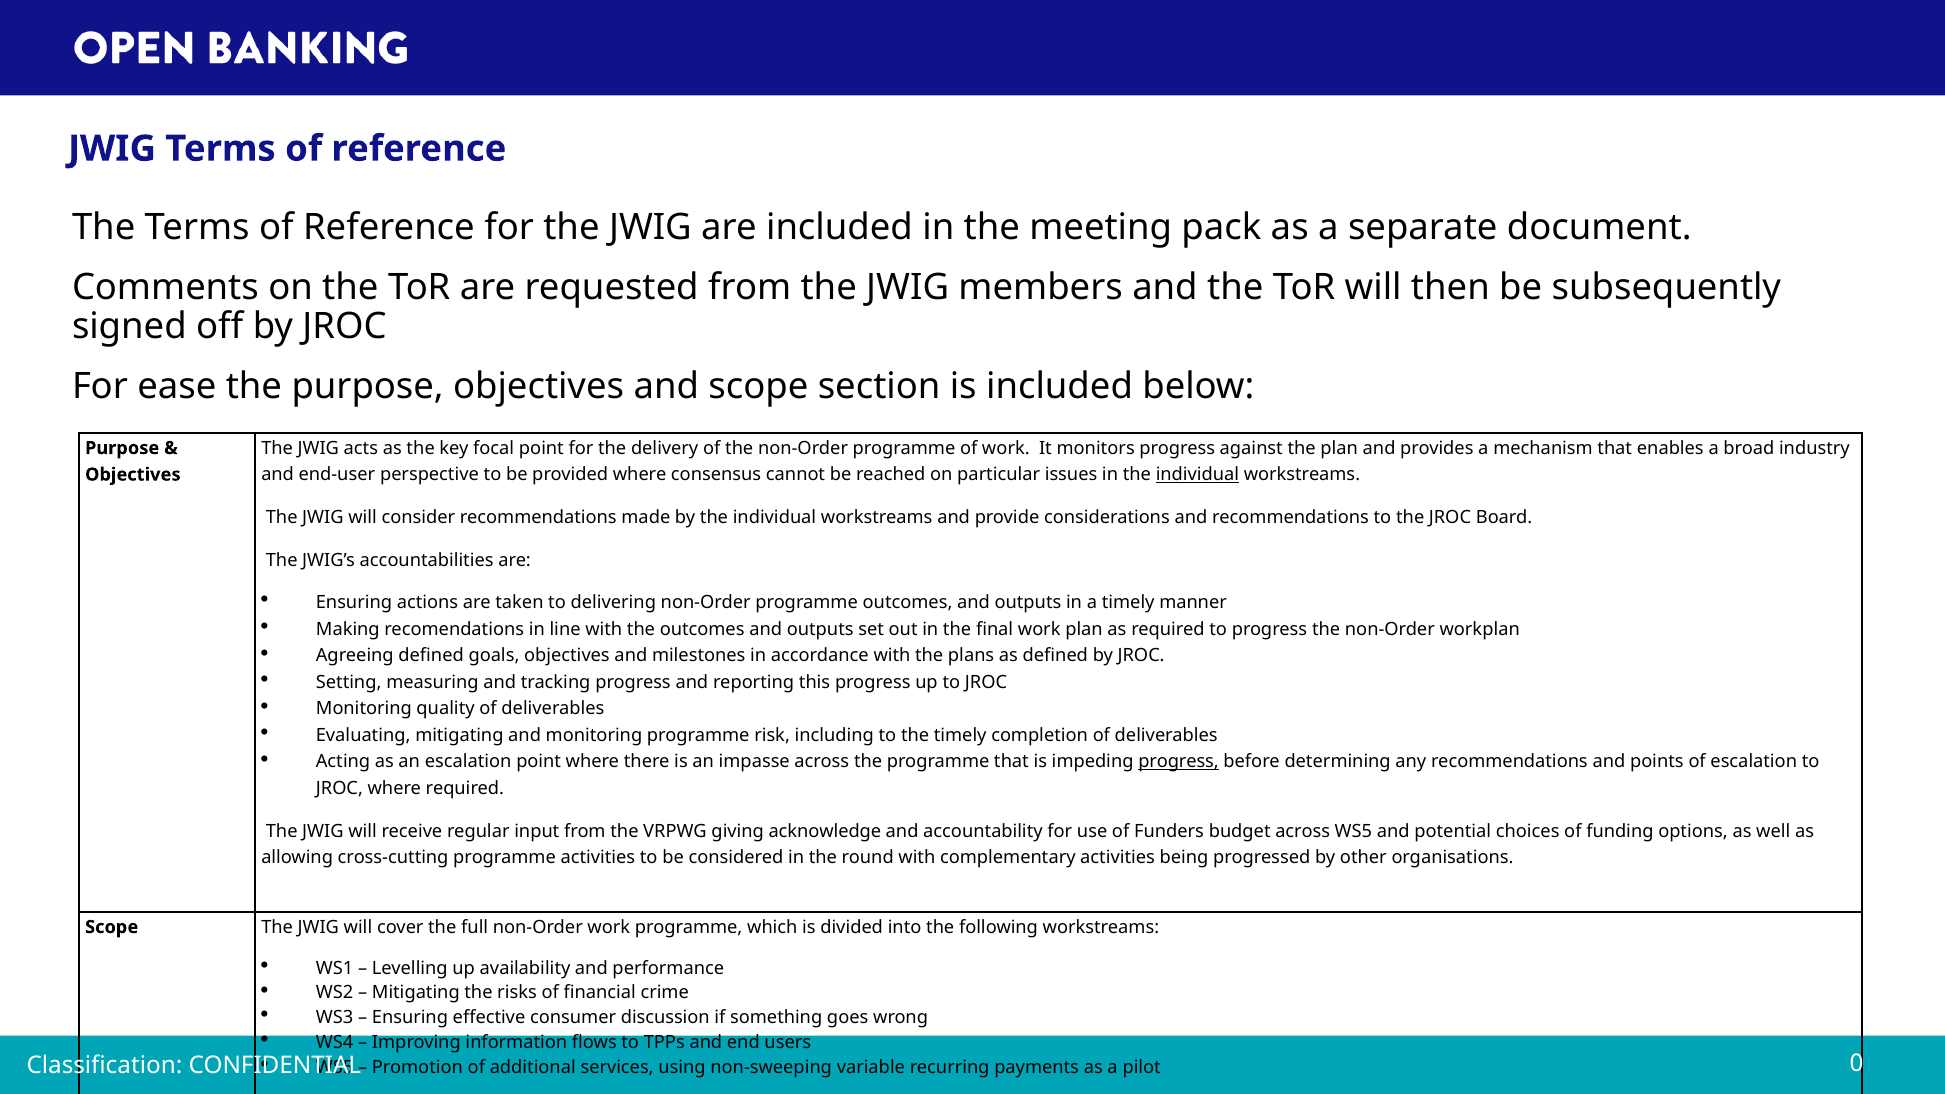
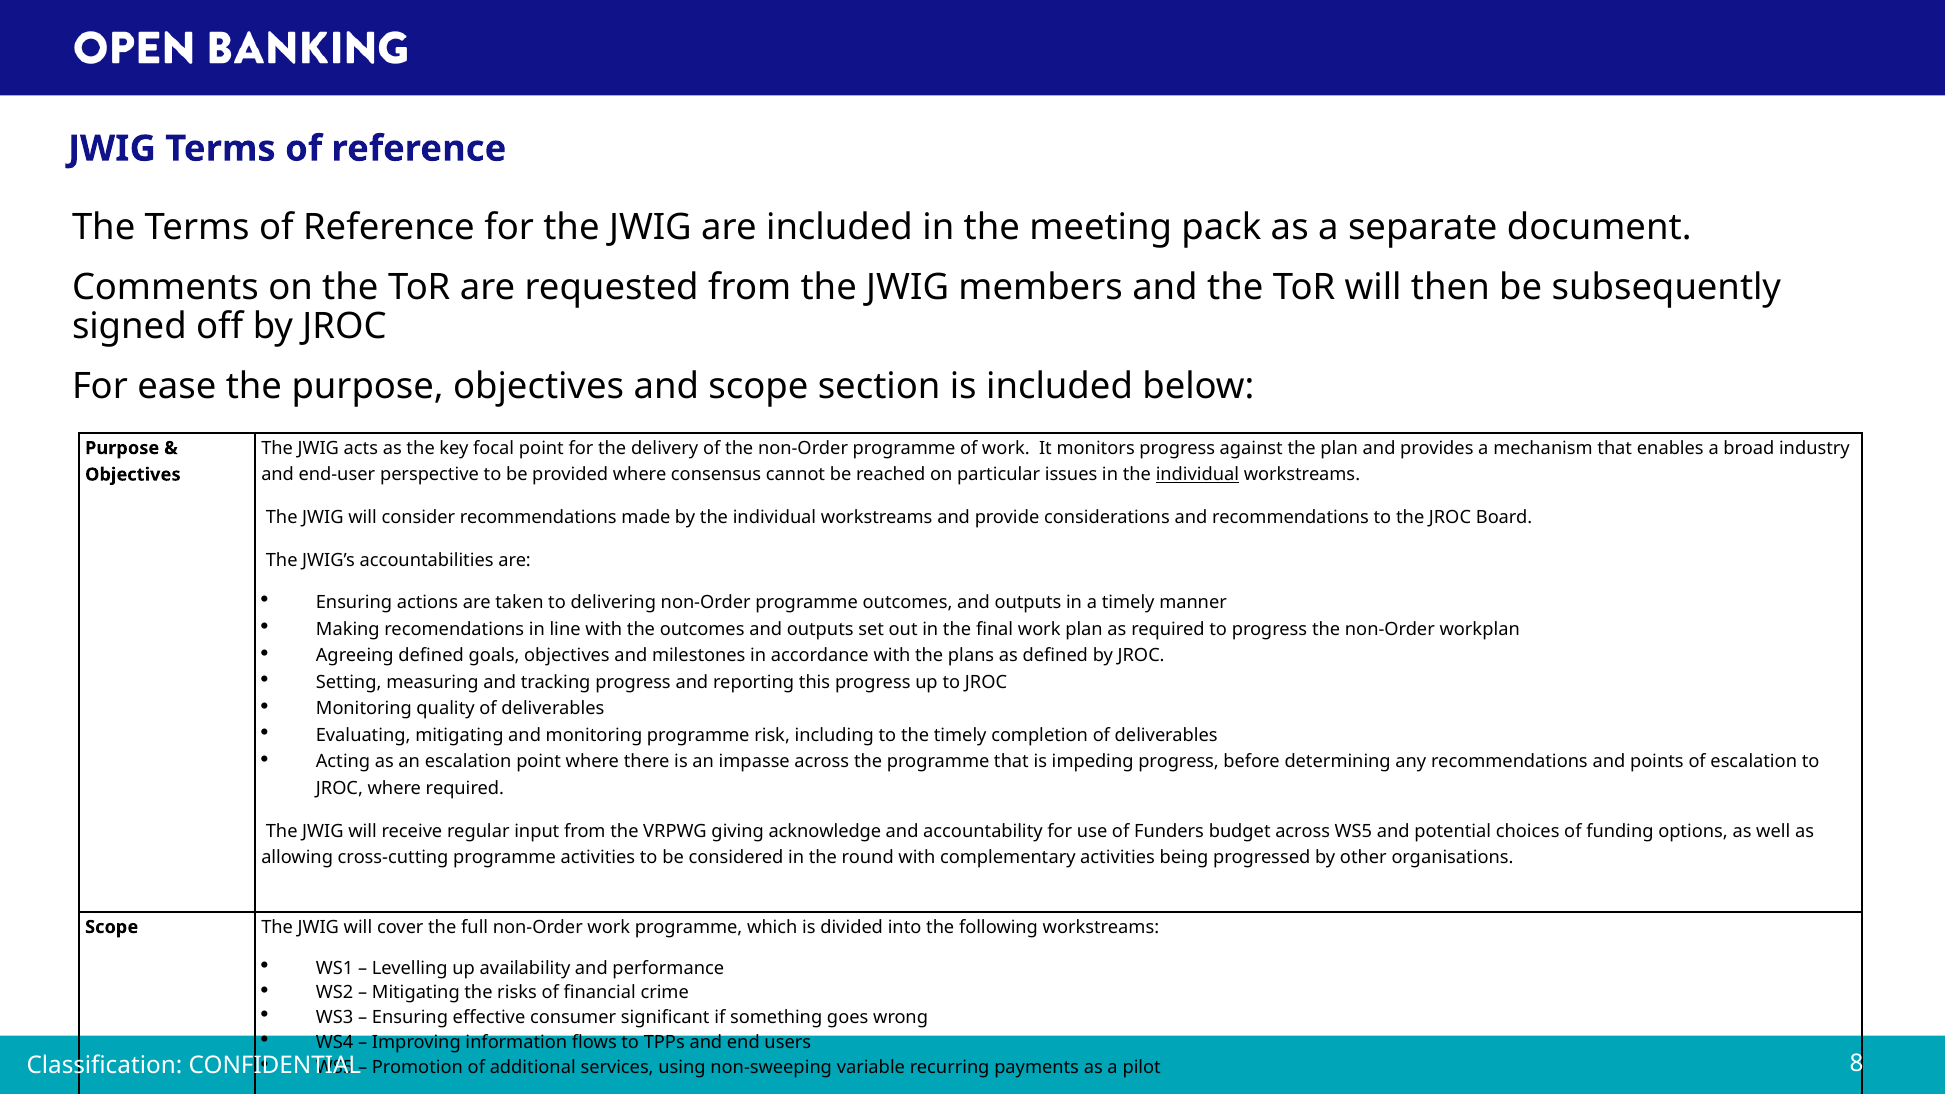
progress underline: present -> none (1179, 762)
discussion: discussion -> significant (665, 1018)
0: 0 -> 8 (1856, 1064)
